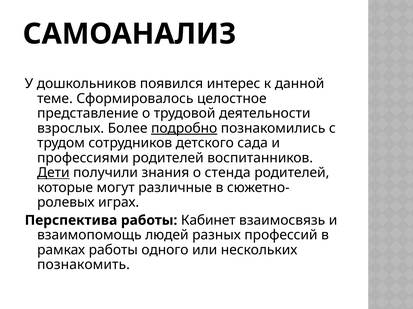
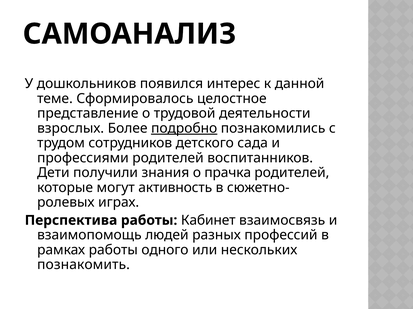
Дети underline: present -> none (53, 173)
стенда: стенда -> прачка (228, 173)
различные: различные -> активность (175, 188)
